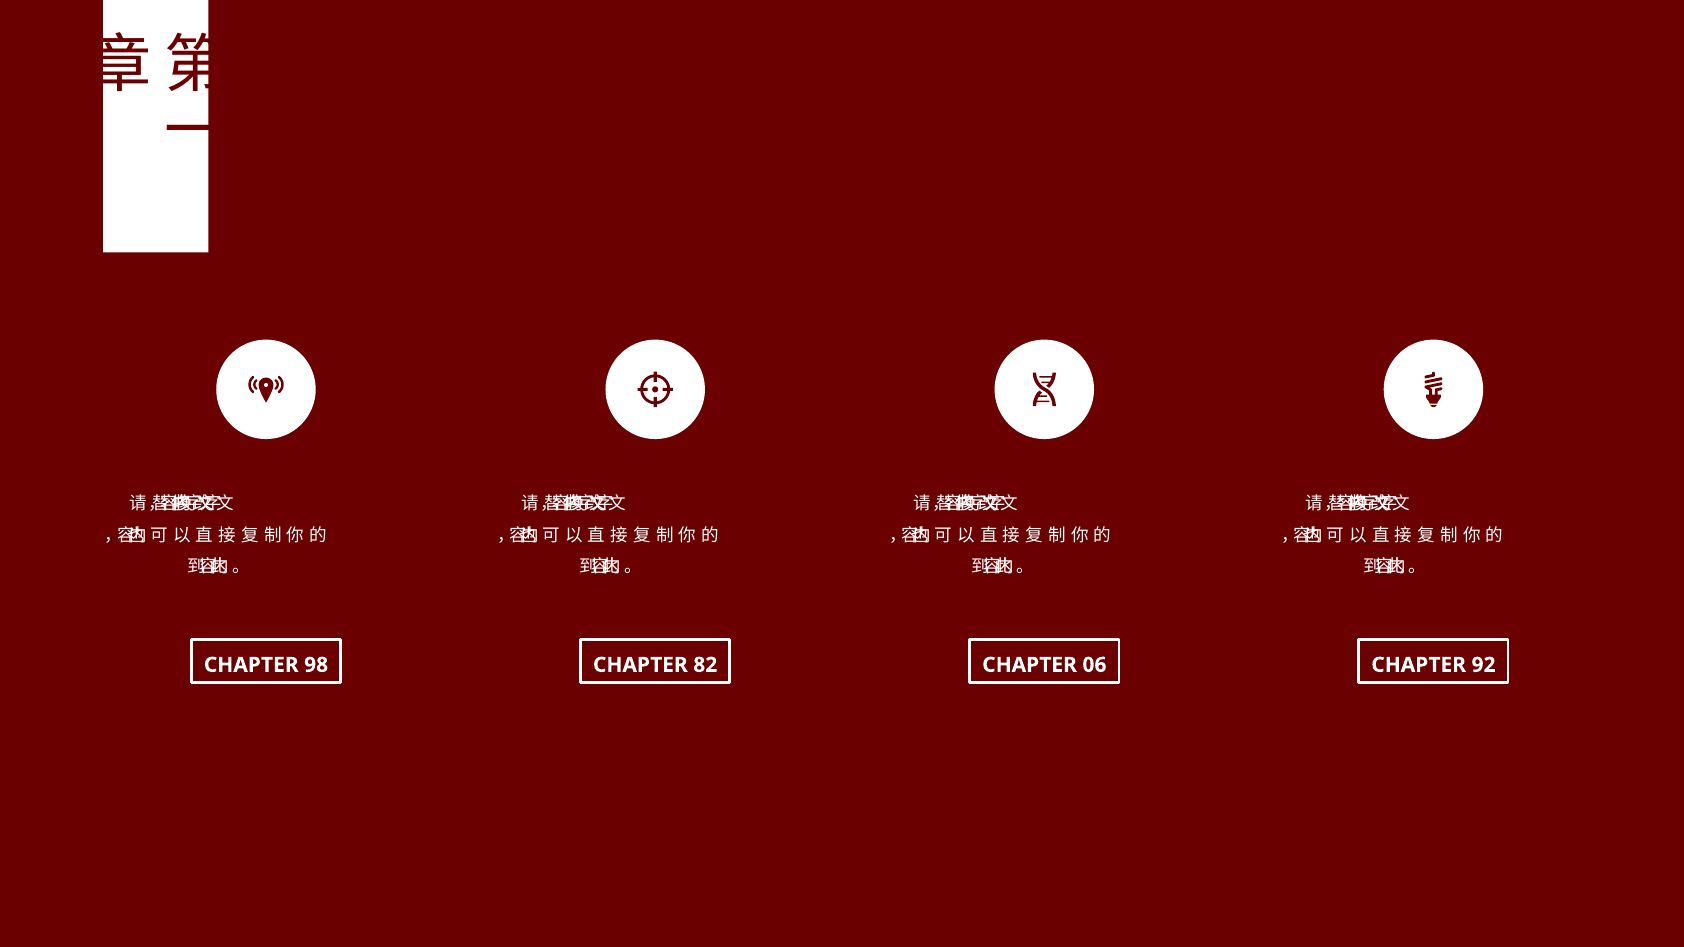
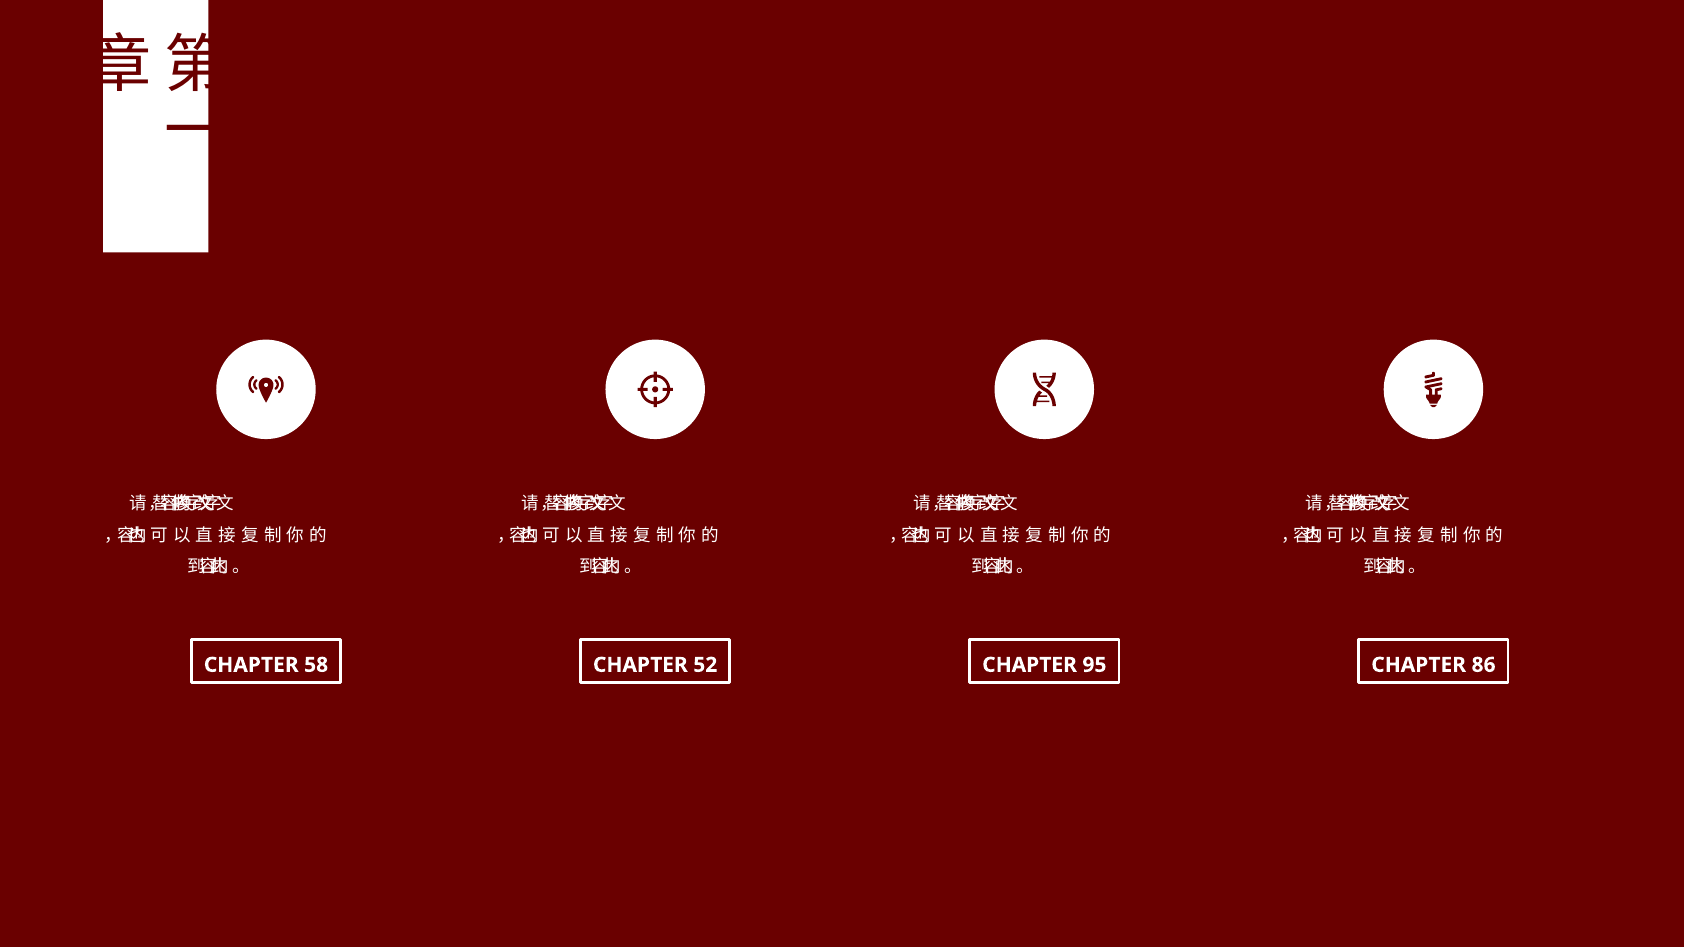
98: 98 -> 58 (316, 665)
82: 82 -> 52 (705, 665)
06: 06 -> 95 (1094, 665)
92: 92 -> 86 (1484, 665)
